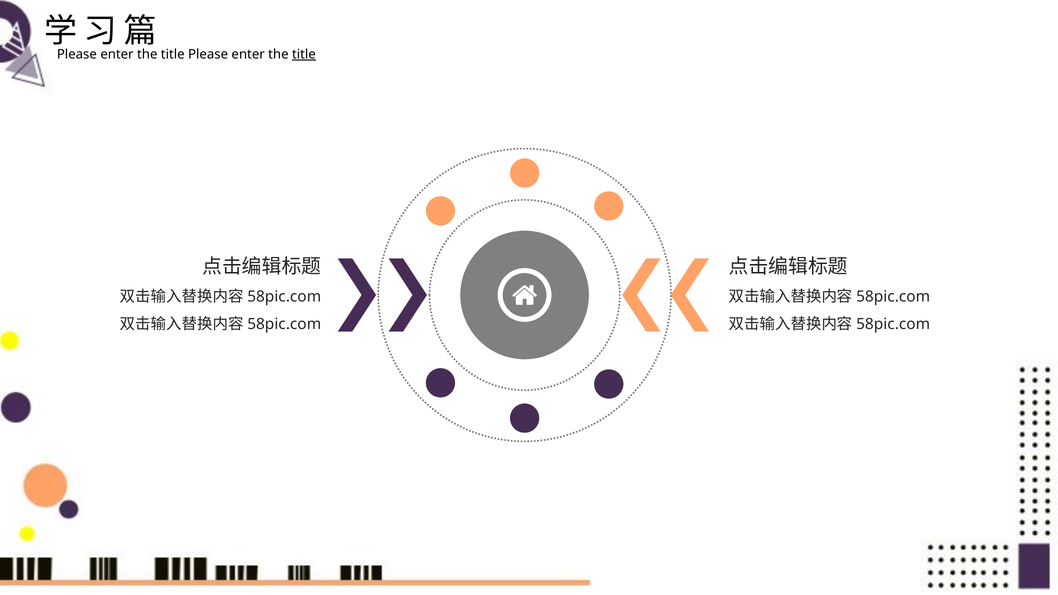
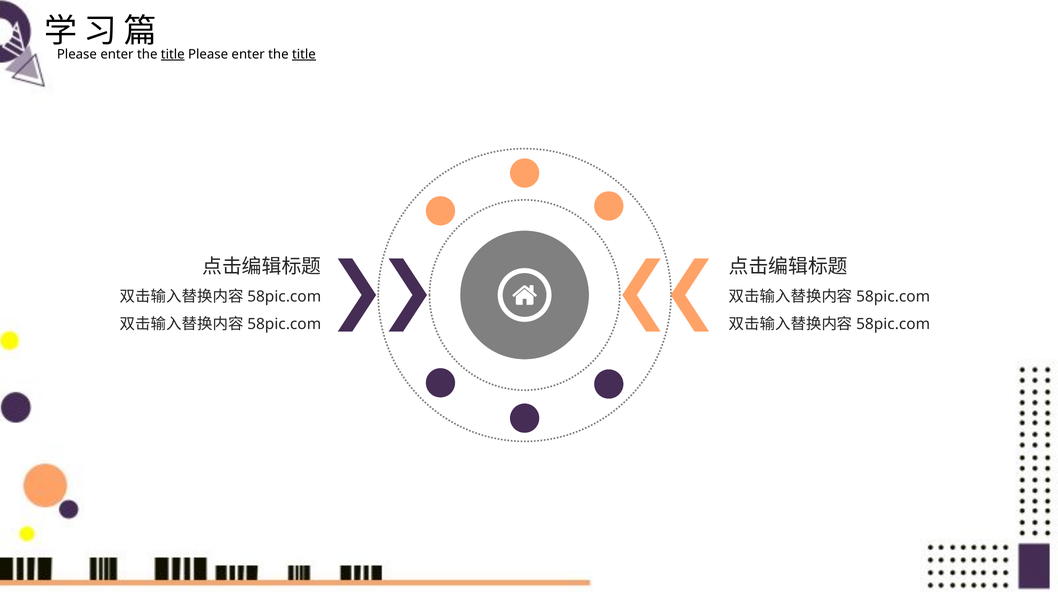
title underline: none -> present (173, 54)
